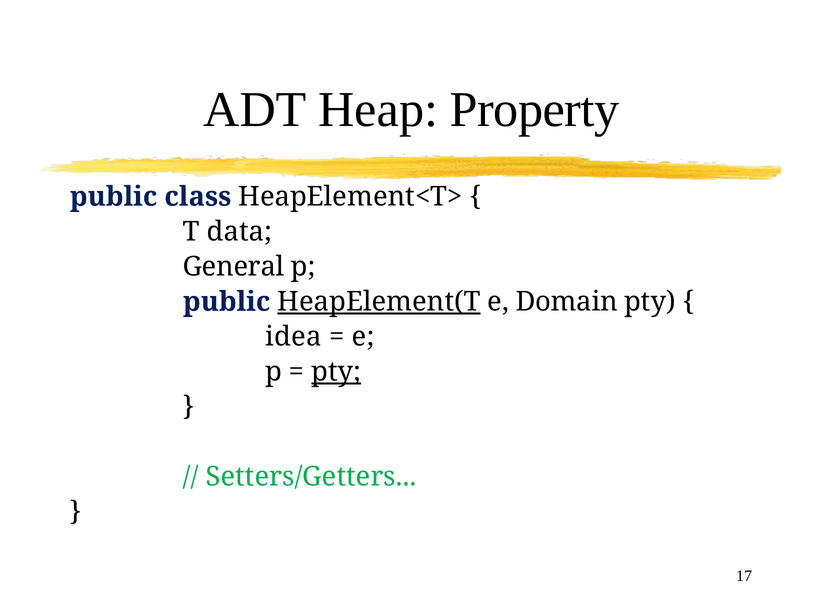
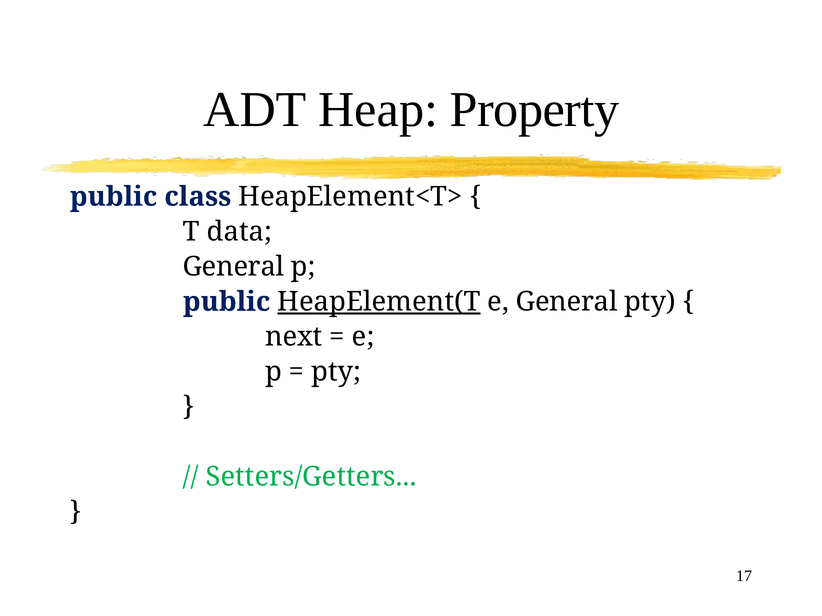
e Domain: Domain -> General (567, 302)
idea: idea -> next (294, 337)
pty underline: present -> none (336, 372)
